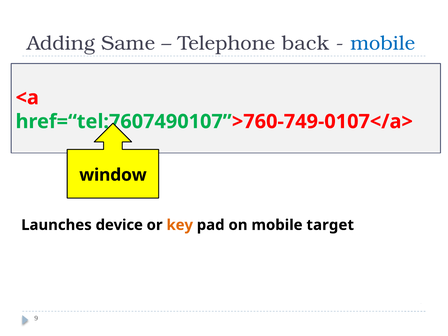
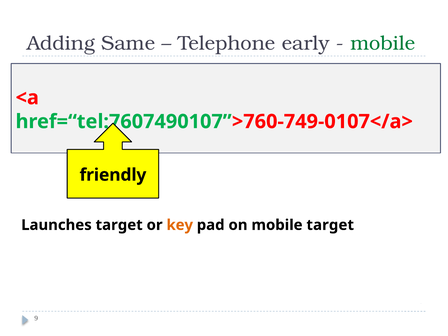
back: back -> early (306, 43)
mobile colour: blue -> green (383, 43)
window: window -> friendly (113, 175)
Launches device: device -> target (119, 225)
